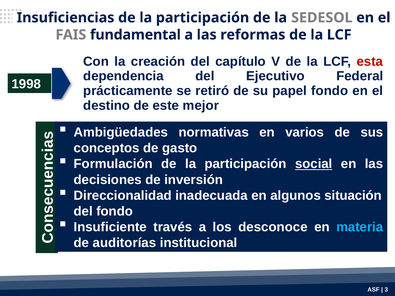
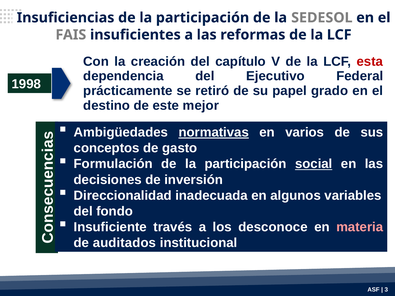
fundamental: fundamental -> insuficientes (135, 35)
papel fondo: fondo -> grado (330, 91)
normativas underline: none -> present (214, 132)
situación: situación -> variables (353, 196)
materia colour: light blue -> pink (360, 227)
auditorías: auditorías -> auditados (124, 243)
